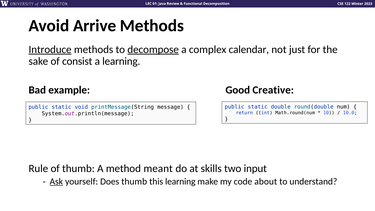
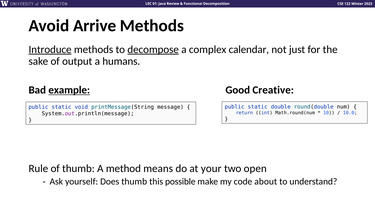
consist: consist -> output (77, 61)
a learning: learning -> humans (121, 61)
example underline: none -> present (69, 90)
meant: meant -> means (158, 168)
skills: skills -> your (211, 168)
input: input -> open (255, 168)
Ask underline: present -> none (56, 181)
this learning: learning -> possible (180, 181)
